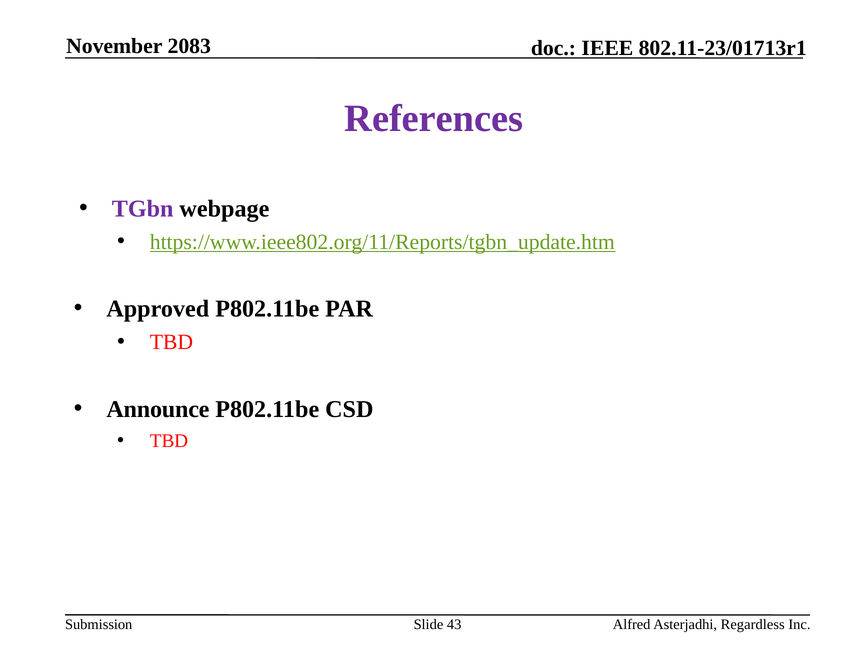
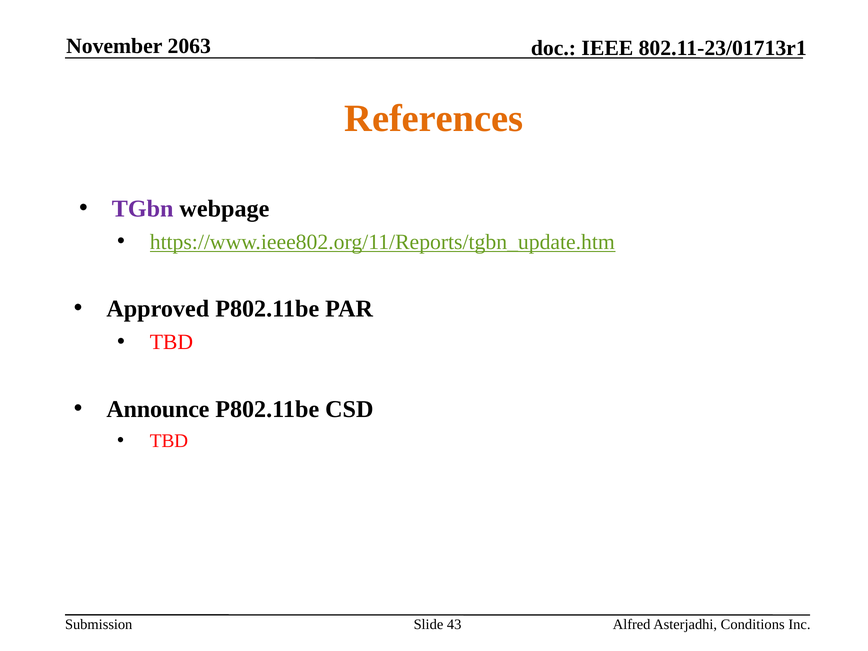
2083: 2083 -> 2063 (189, 46)
References colour: purple -> orange (434, 118)
Regardless: Regardless -> Conditions (753, 624)
